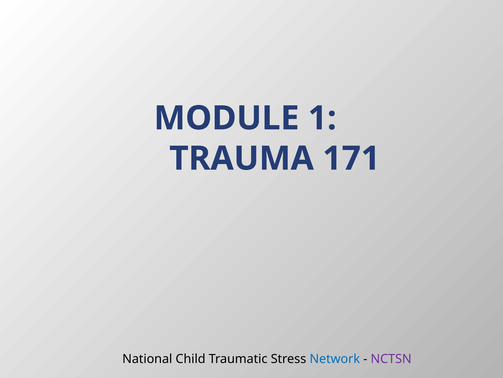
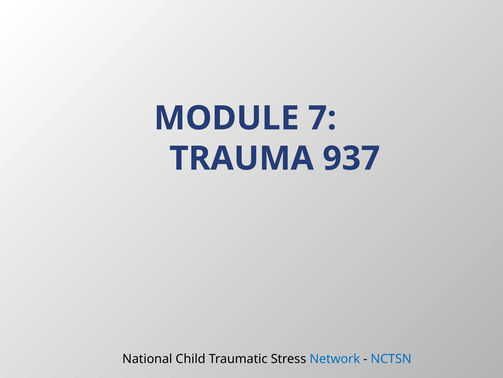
1: 1 -> 7 (322, 118)
171: 171 -> 937 (351, 158)
NCTSN colour: purple -> blue (391, 358)
